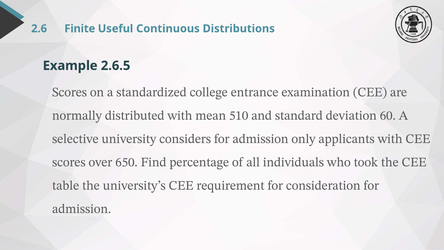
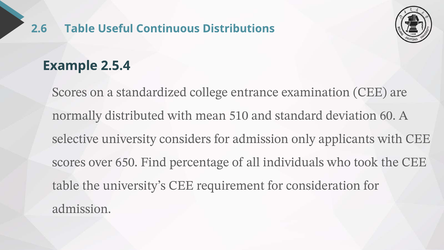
2.6 Finite: Finite -> Table (80, 29)
2.6.5: 2.6.5 -> 2.5.4 (116, 66)
